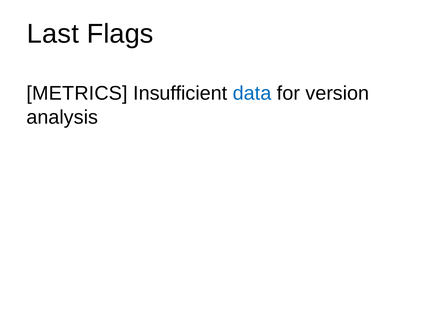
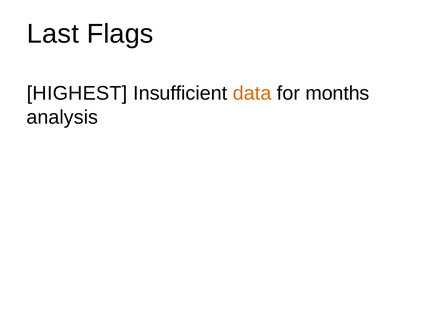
METRICS: METRICS -> HIGHEST (77, 93)
data colour: blue -> orange (252, 93)
version: version -> months (337, 93)
